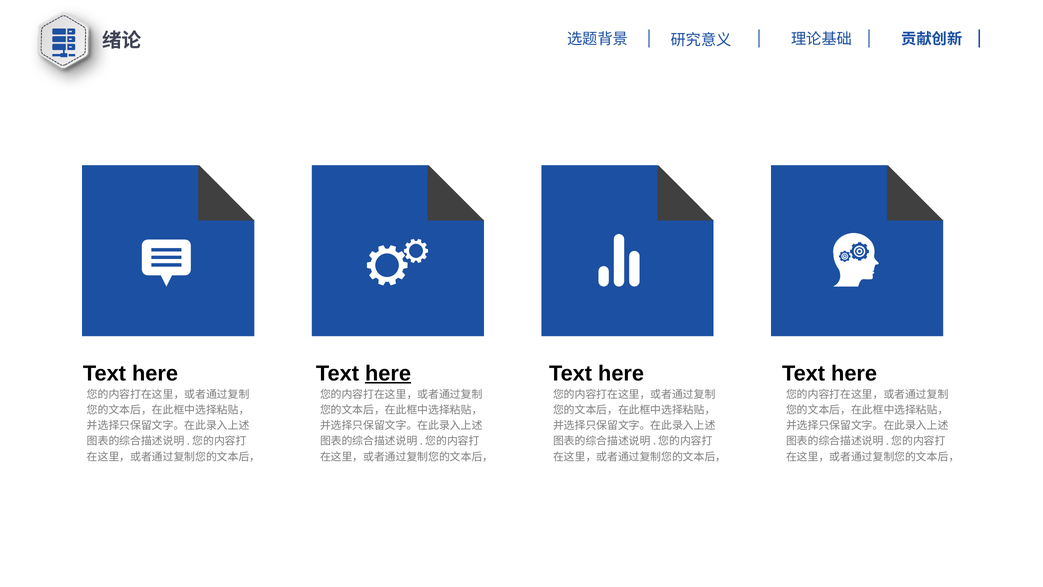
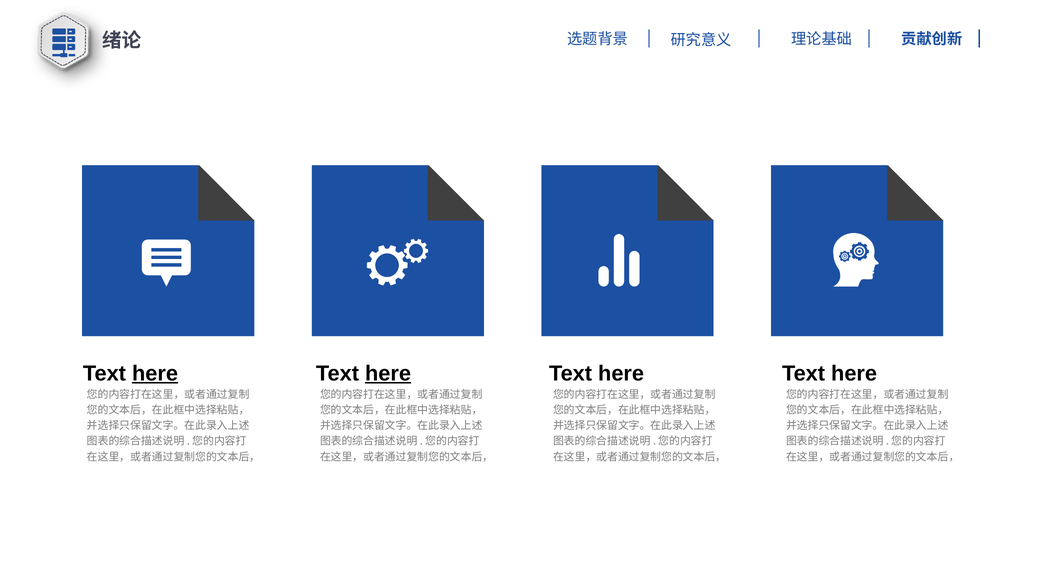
here underline: none -> present (155, 373)
